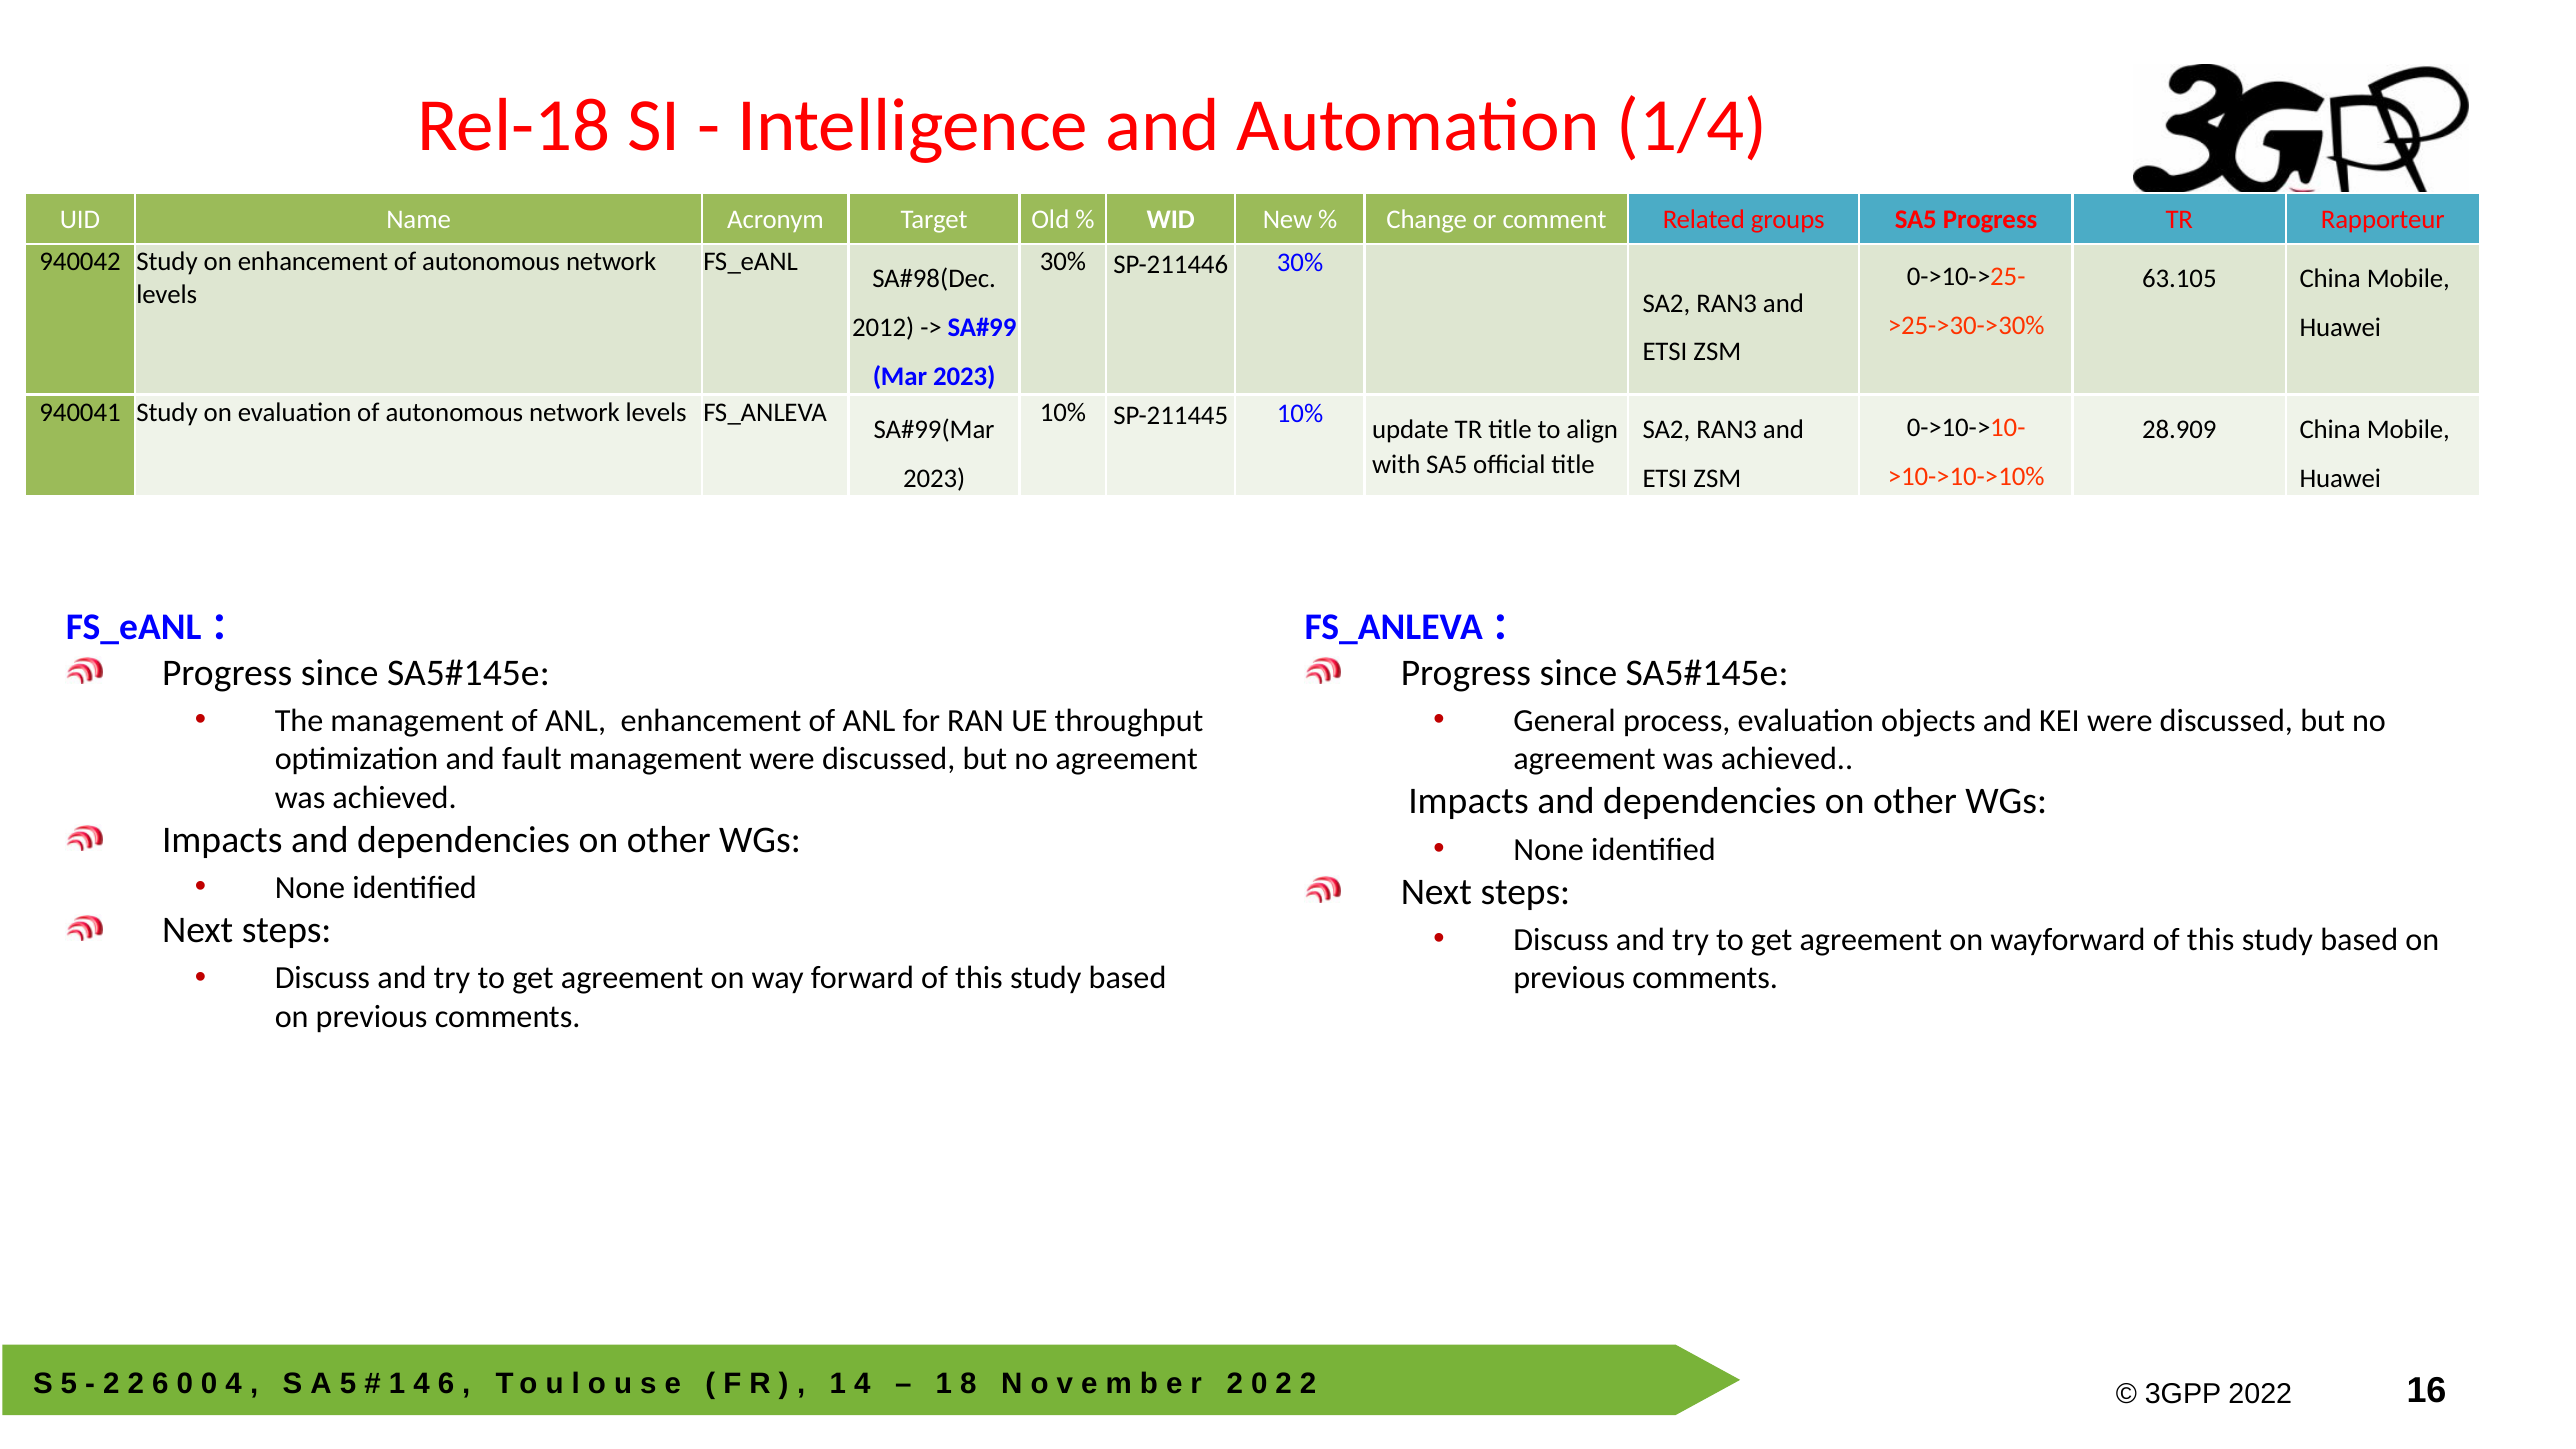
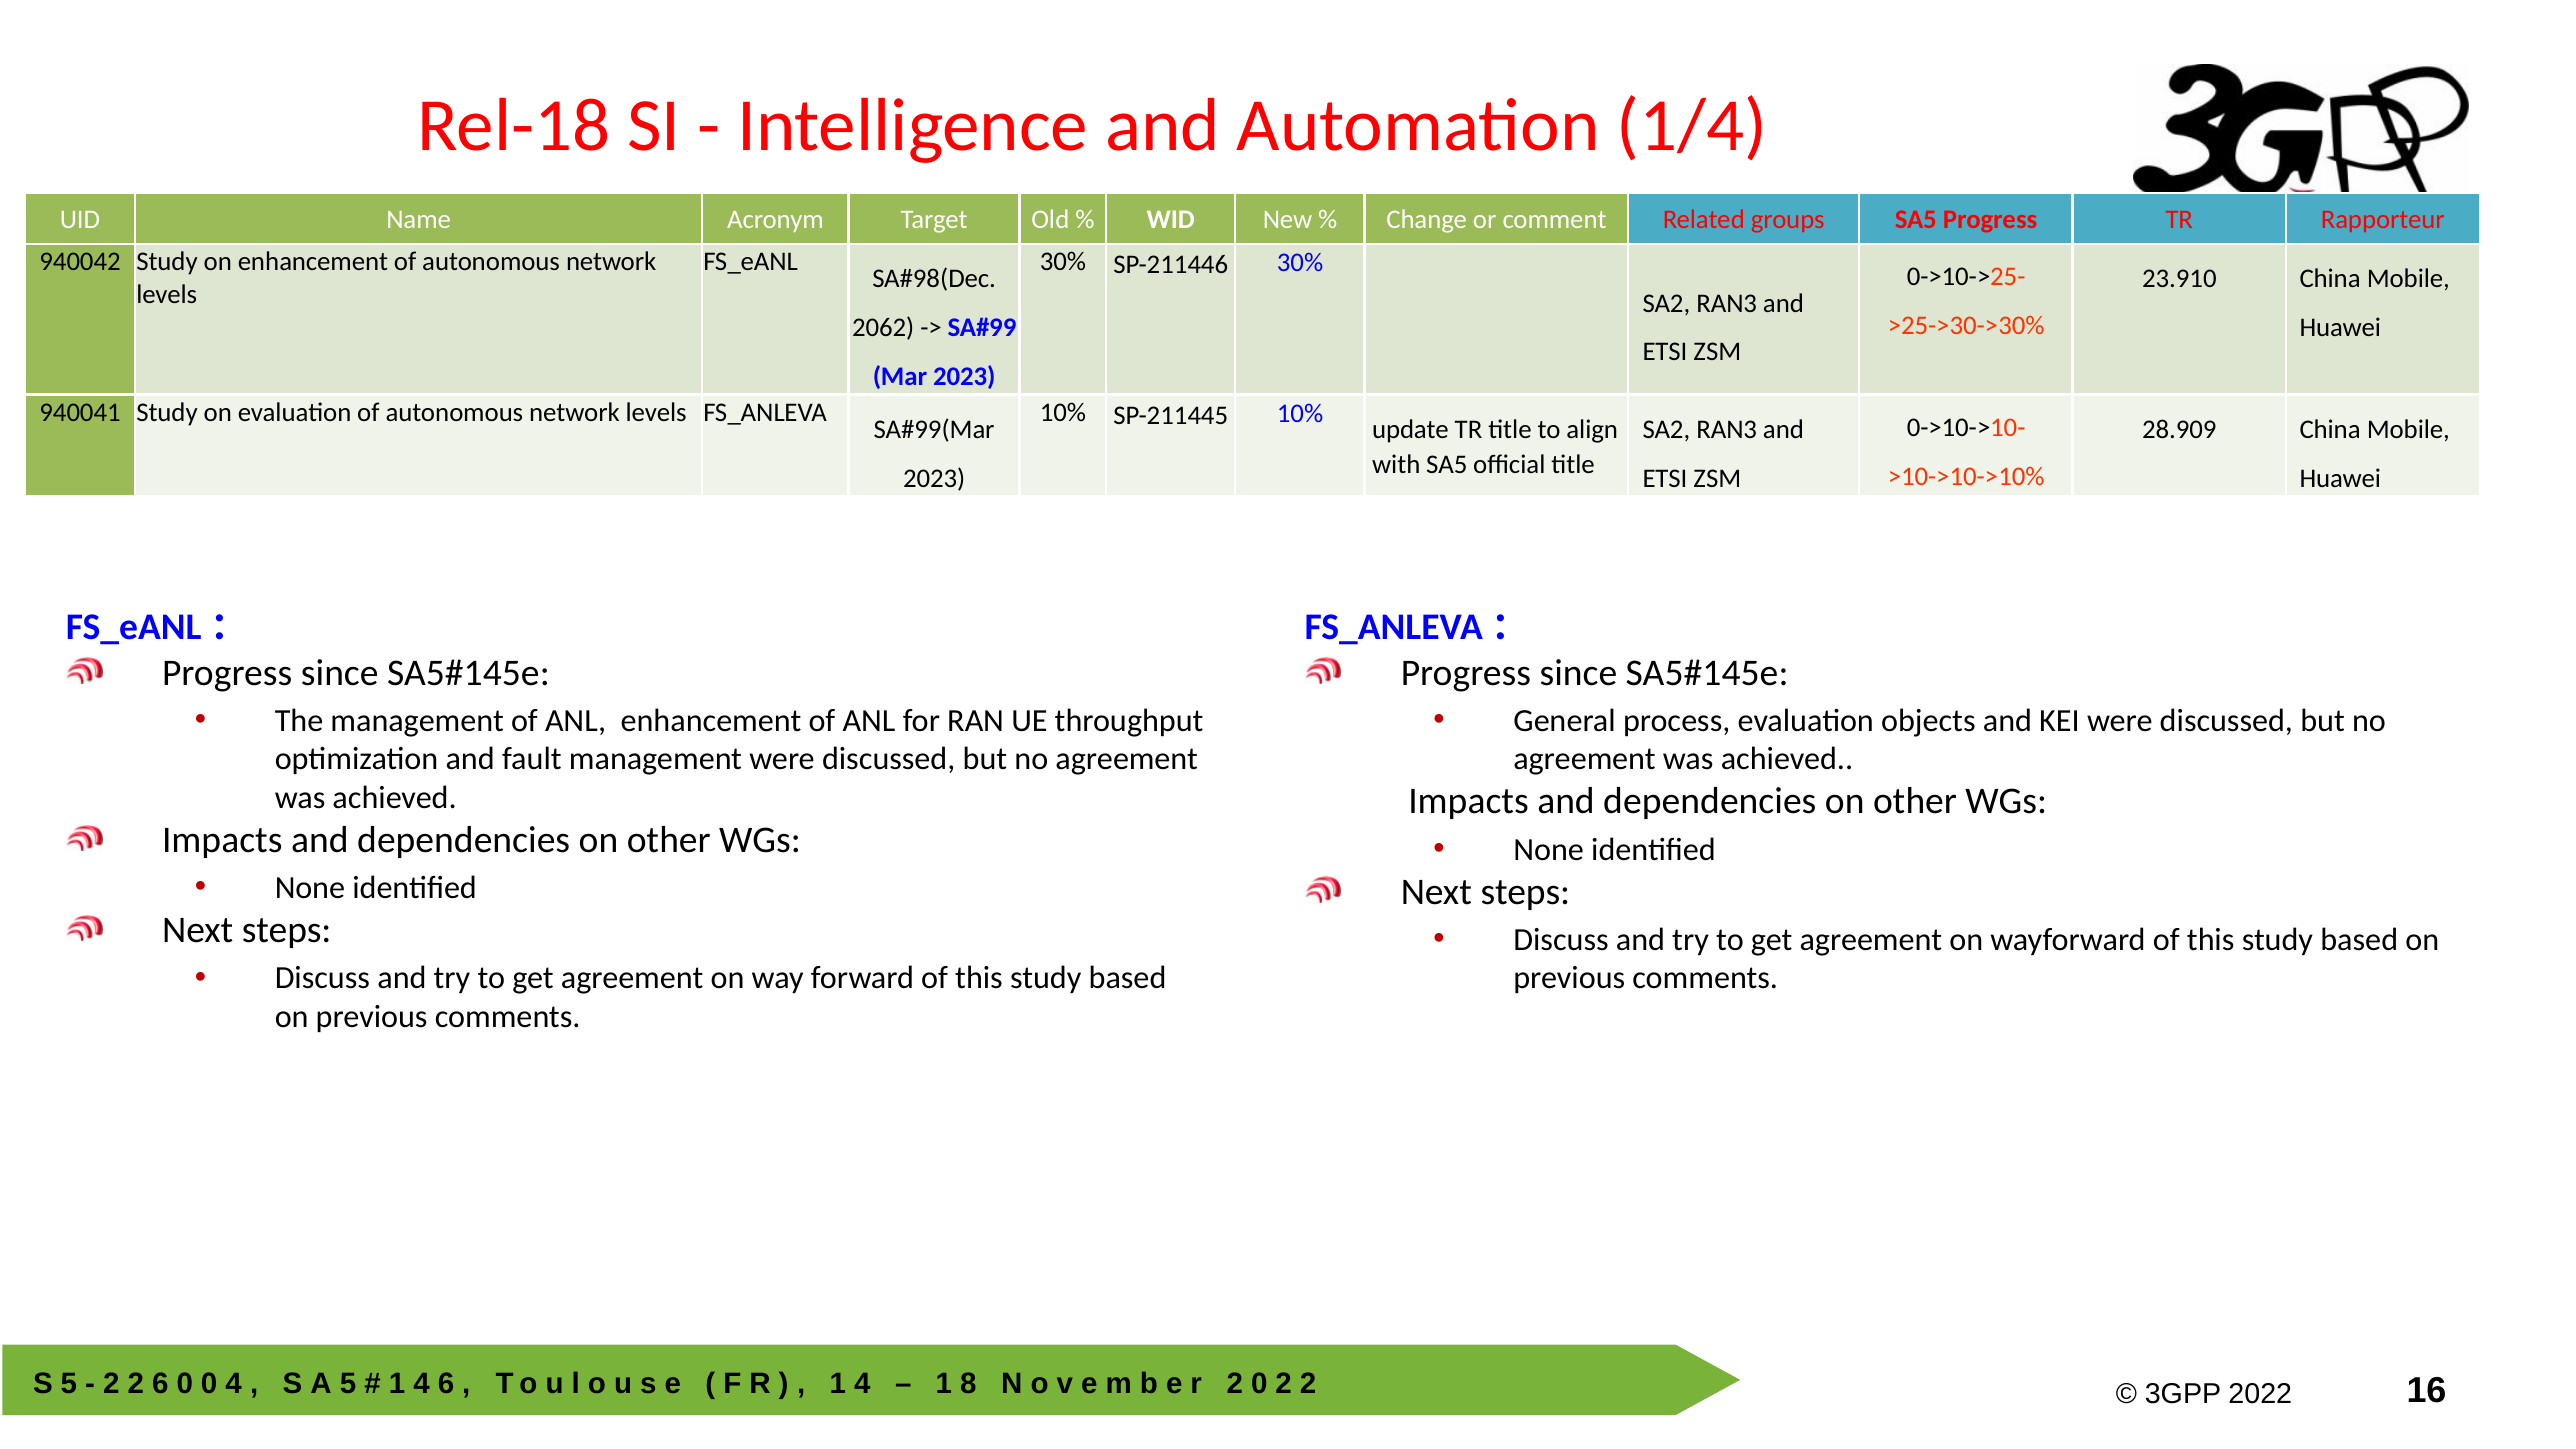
63.105: 63.105 -> 23.910 (2179, 279)
2012: 2012 -> 2062 (883, 328)
